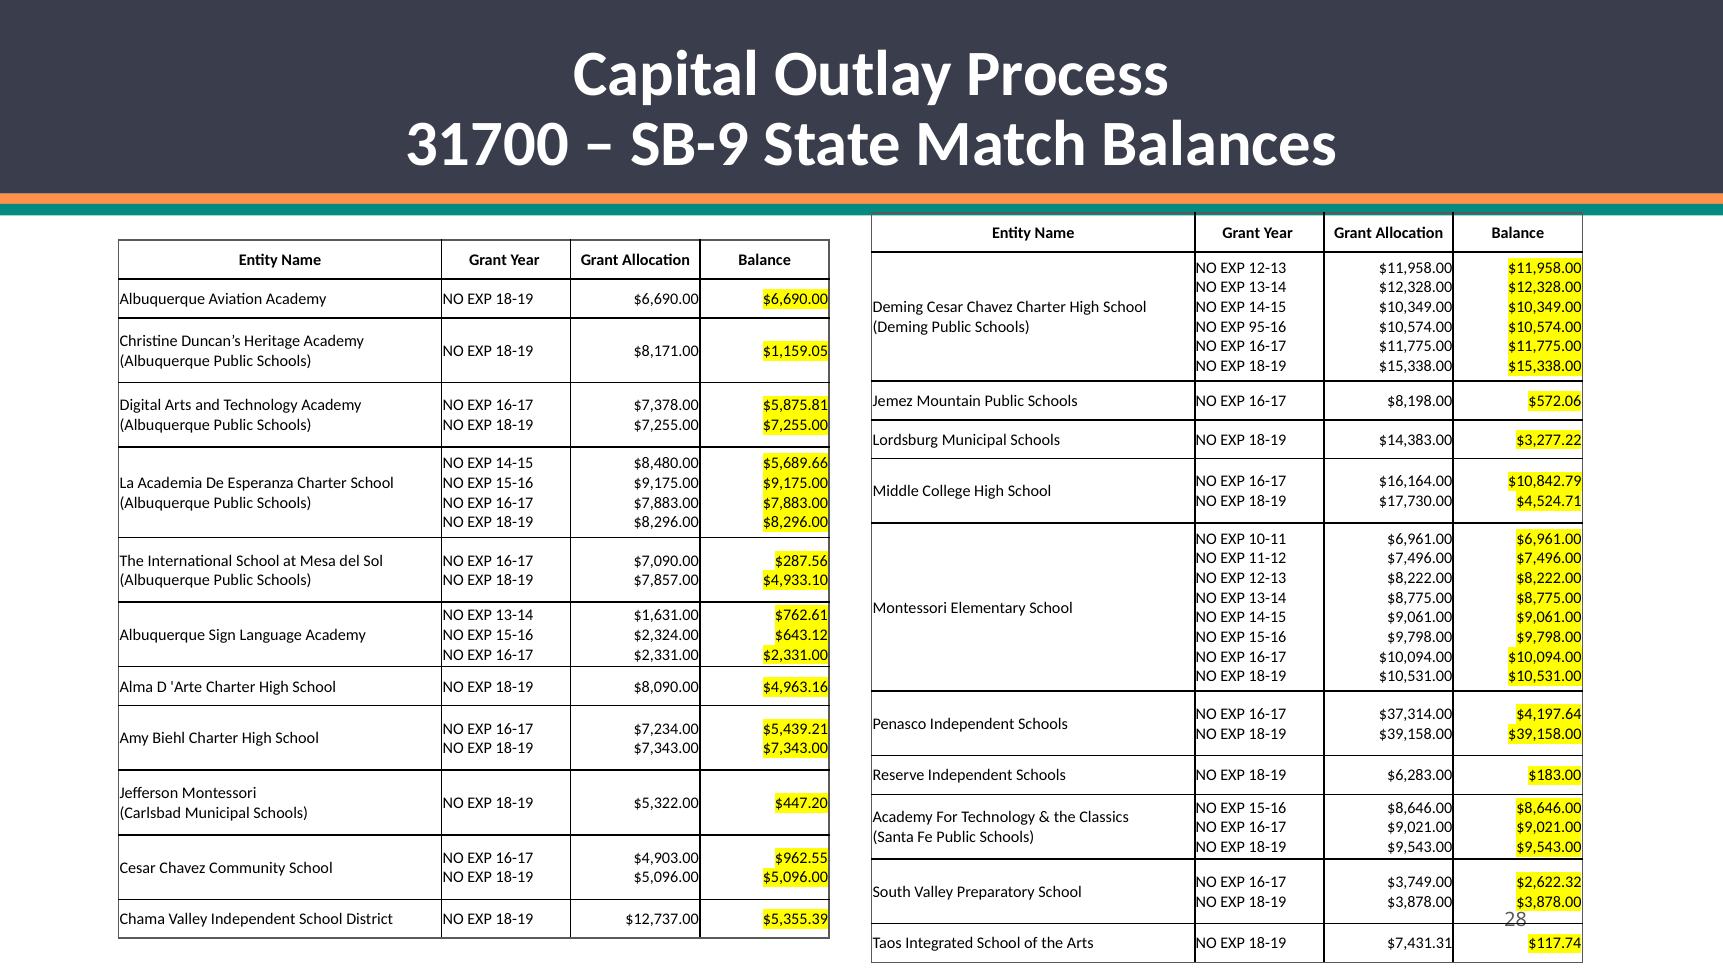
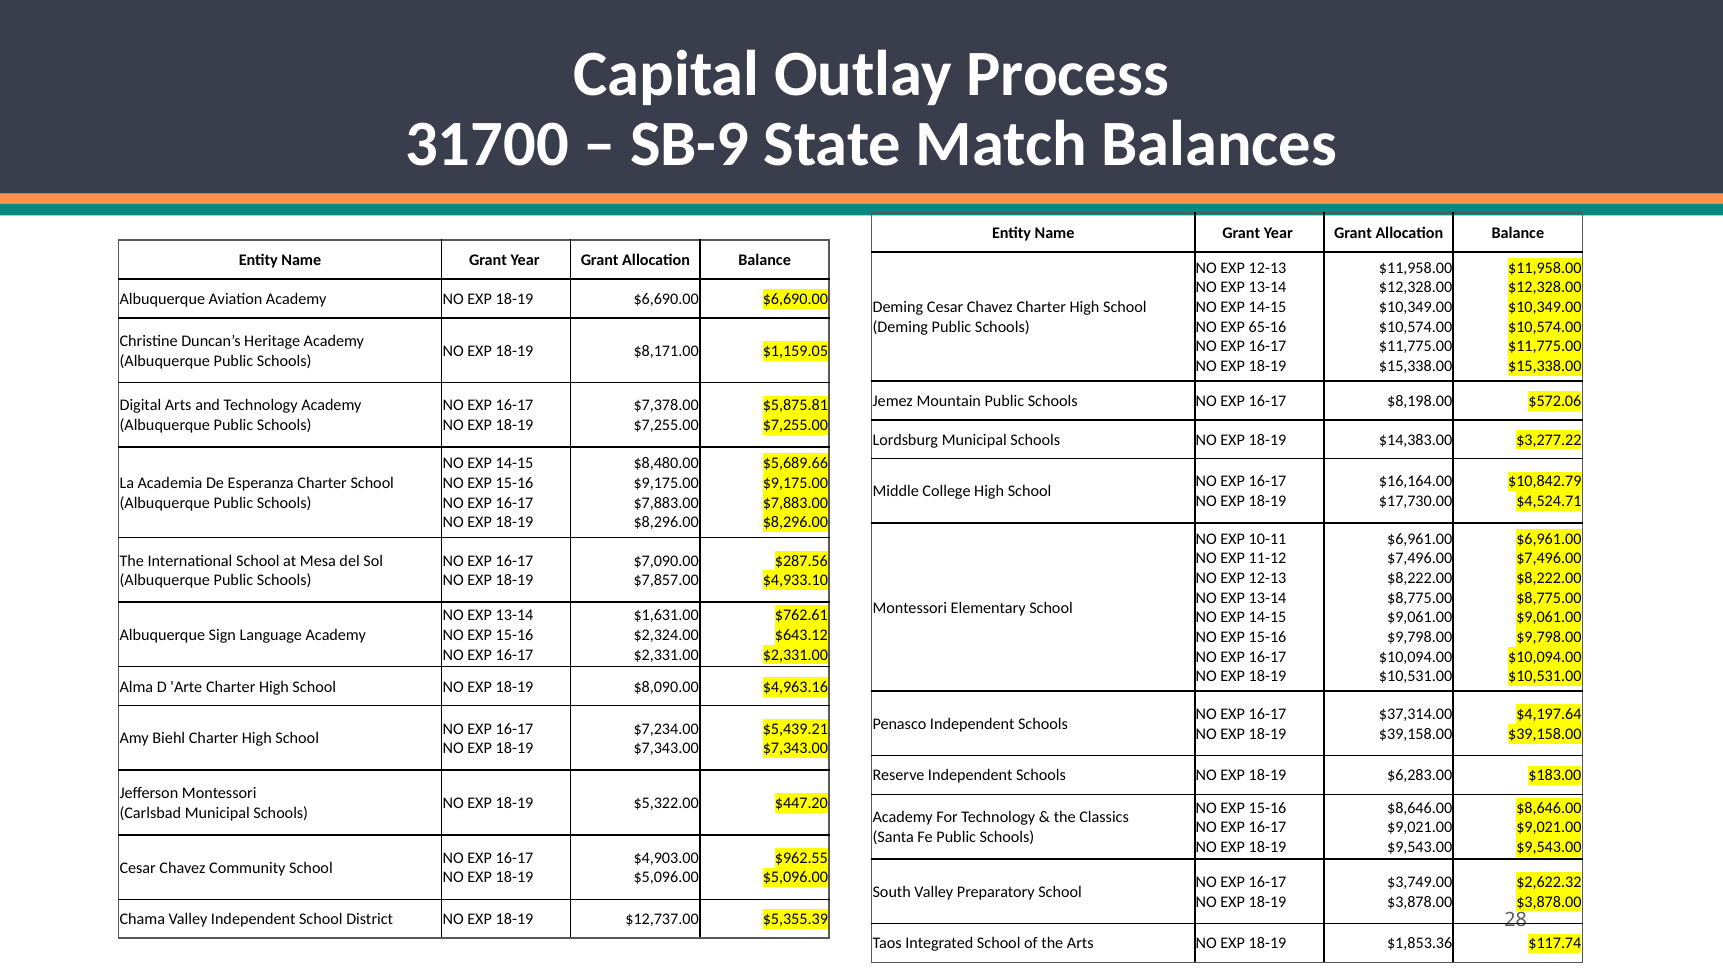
95-16: 95-16 -> 65-16 (1268, 327)
$7,431.31: $7,431.31 -> $1,853.36 (1420, 944)
